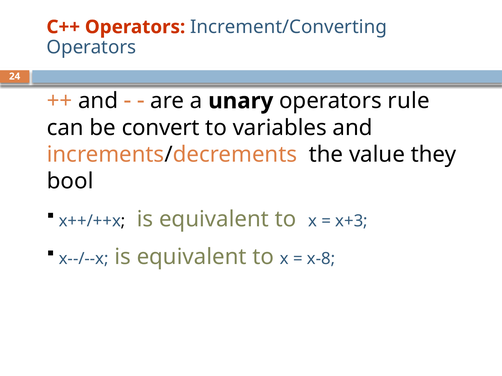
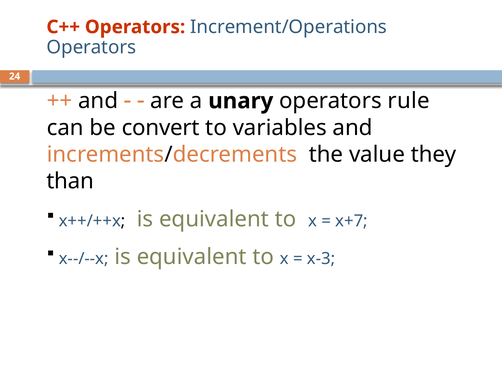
Increment/Converting: Increment/Converting -> Increment/Operations (289, 27)
bool: bool -> than (70, 181)
x+3: x+3 -> x+7 (351, 221)
x-8: x-8 -> x-3 (321, 259)
